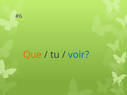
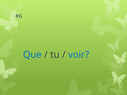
Que colour: orange -> blue (32, 55)
